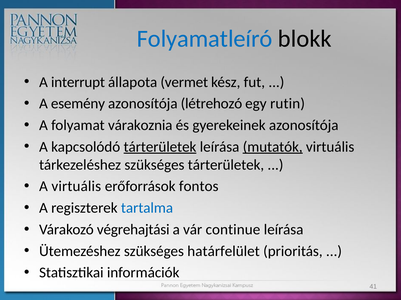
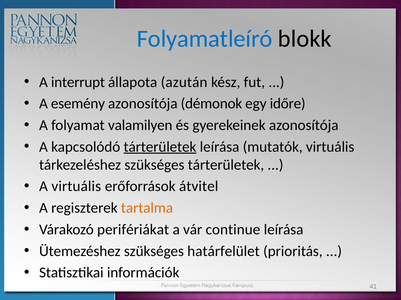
vermet: vermet -> azután (184, 82)
létrehozó: létrehozó -> démonok (211, 104)
rutin: rutin -> időre (288, 104)
várakoznia: várakoznia -> valamilyen (140, 126)
mutatók underline: present -> none (273, 147)
fontos: fontos -> átvitel (199, 187)
tartalma colour: blue -> orange (147, 208)
végrehajtási: végrehajtási -> perifériákat (133, 230)
